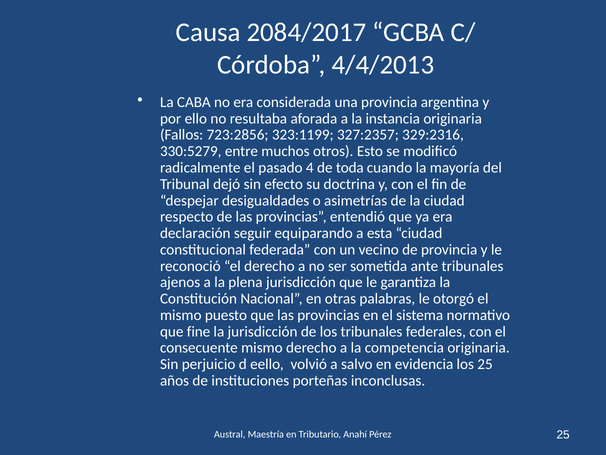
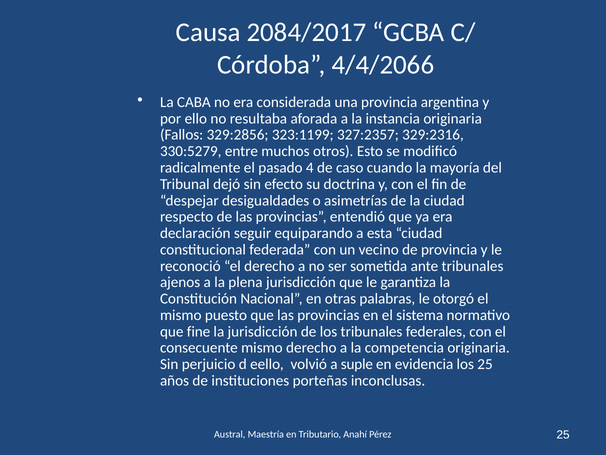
4/4/2013: 4/4/2013 -> 4/4/2066 (383, 65)
723:2856: 723:2856 -> 329:2856 (238, 135)
toda: toda -> caso (350, 168)
salvo: salvo -> suple (357, 364)
